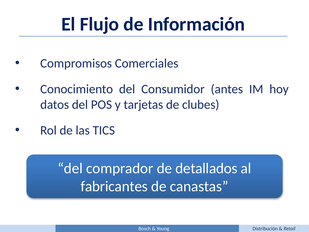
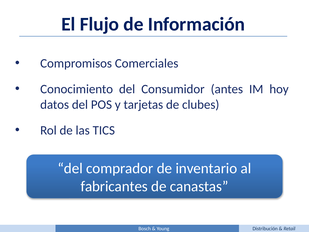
detallados: detallados -> inventario (206, 168)
